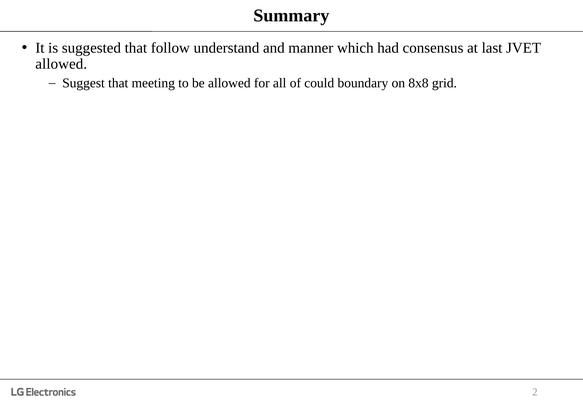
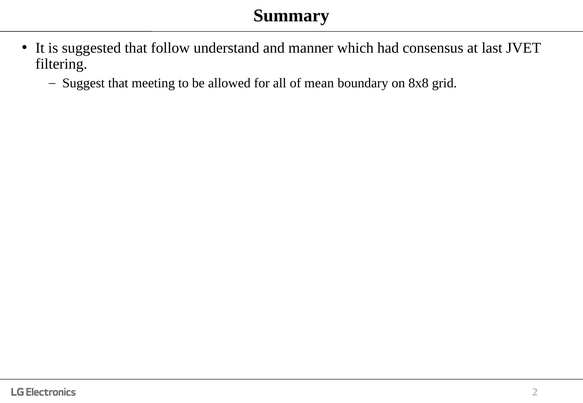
allowed: allowed -> filtering (61, 64)
could: could -> mean (319, 83)
